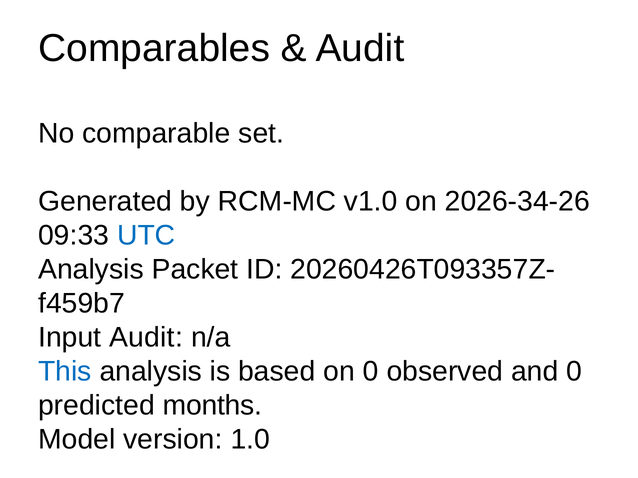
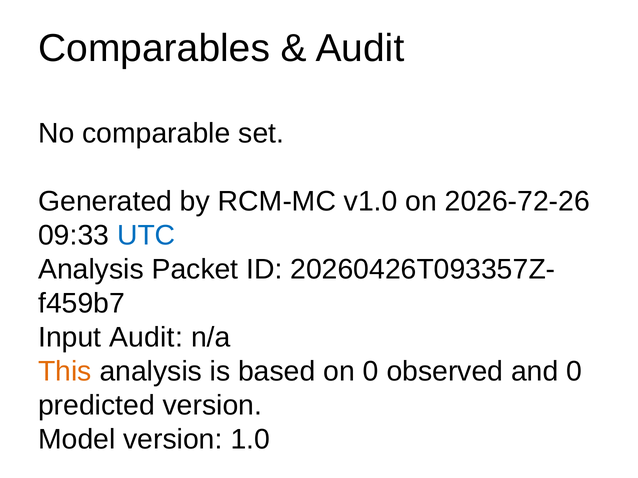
2026-34-26: 2026-34-26 -> 2026-72-26 (517, 202)
This colour: blue -> orange (65, 372)
predicted months: months -> version (212, 406)
